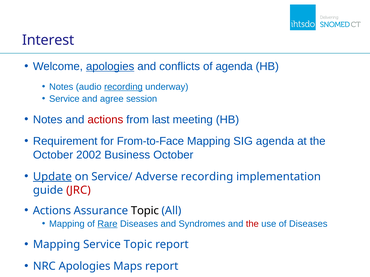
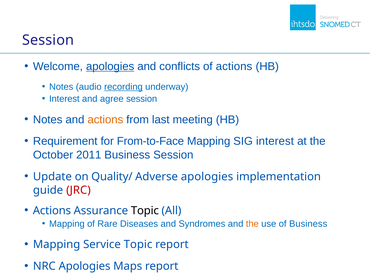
Interest: Interest -> Session (48, 40)
of agenda: agenda -> actions (234, 67)
Service: Service -> Interest (64, 99)
actions colour: red -> orange (105, 120)
SIG agenda: agenda -> interest (275, 142)
2002: 2002 -> 2011 (89, 155)
Business October: October -> Session (173, 155)
Update underline: present -> none (52, 177)
Service/: Service/ -> Quality/ (112, 177)
Adverse recording: recording -> apologies (207, 177)
Rare underline: present -> none (107, 224)
the colour: red -> orange (252, 224)
of Diseases: Diseases -> Business (308, 224)
